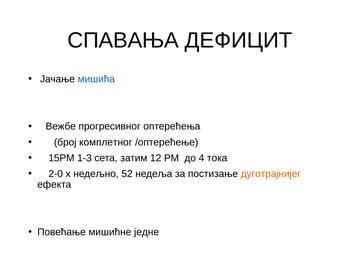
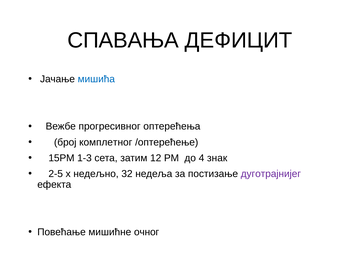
тока: тока -> знак (217, 158)
2-0: 2-0 -> 2-5 (56, 174)
52: 52 -> 32 (127, 174)
дуготрајнијег colour: orange -> purple (271, 174)
једне: једне -> очног (147, 232)
